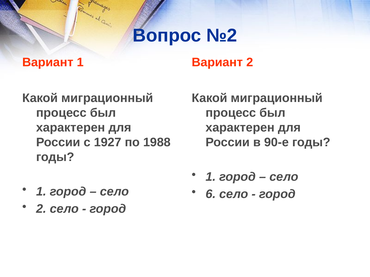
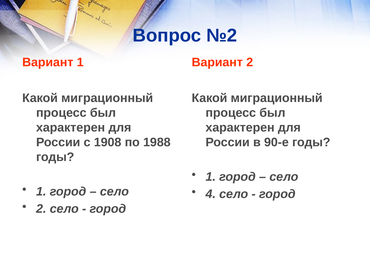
1927: 1927 -> 1908 (108, 143)
6: 6 -> 4 (211, 194)
